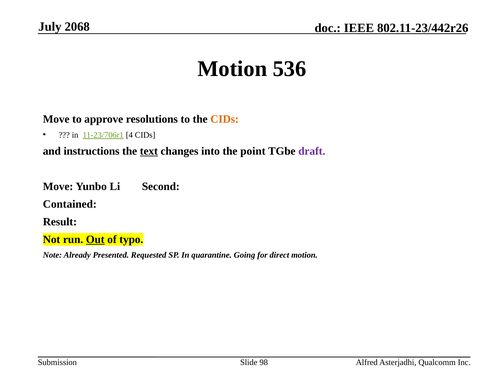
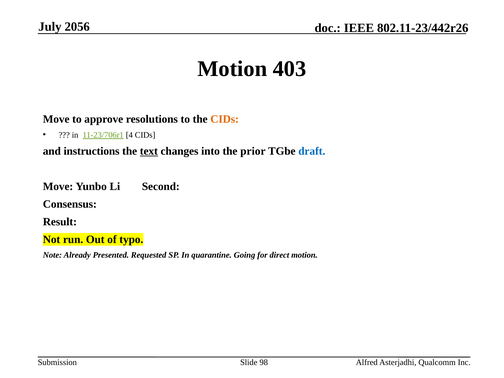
2068: 2068 -> 2056 (77, 27)
536: 536 -> 403 (290, 69)
point: point -> prior (253, 151)
draft colour: purple -> blue (312, 151)
Contained: Contained -> Consensus (70, 204)
Out underline: present -> none (95, 239)
